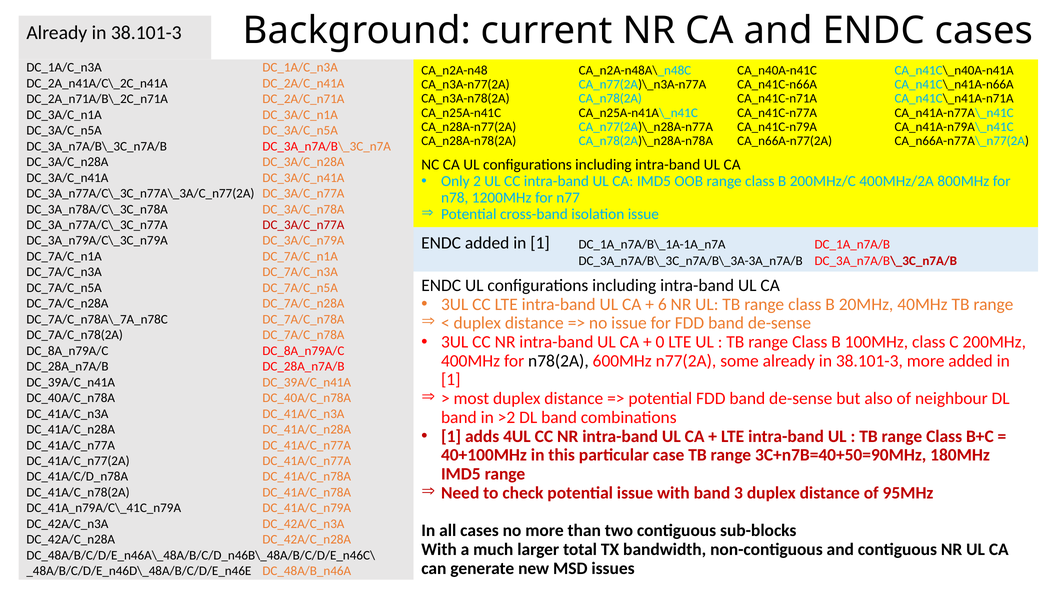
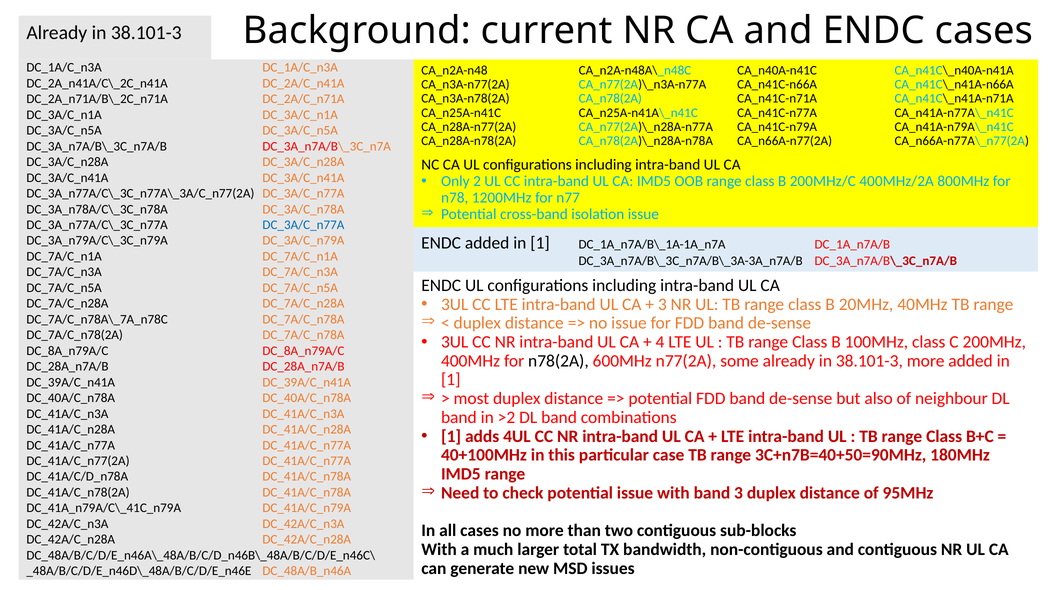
DC_3A/C_n77A colour: red -> blue (303, 225)
6: 6 -> 3 (662, 304)
0: 0 -> 4 (660, 342)
